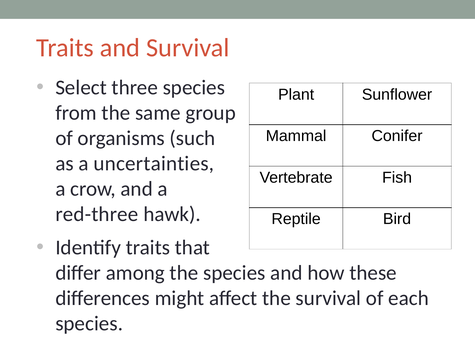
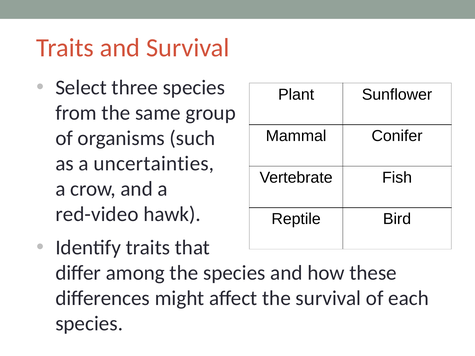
red-three: red-three -> red-video (97, 214)
